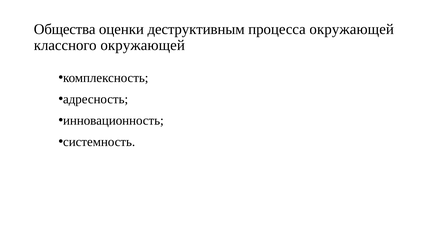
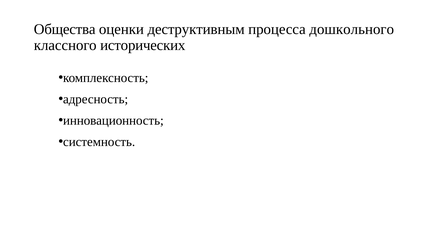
процесса окружающей: окружающей -> дошкольного (352, 29)
классного окружающей: окружающей -> исторических (143, 45)
